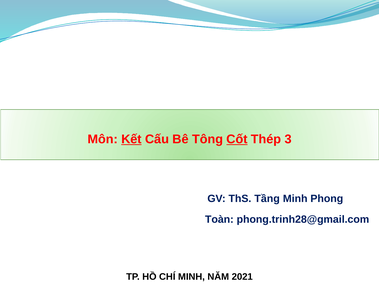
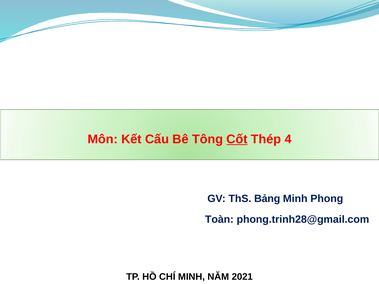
Kết underline: present -> none (131, 139)
3: 3 -> 4 (288, 139)
Tầng: Tầng -> Bảng (267, 199)
